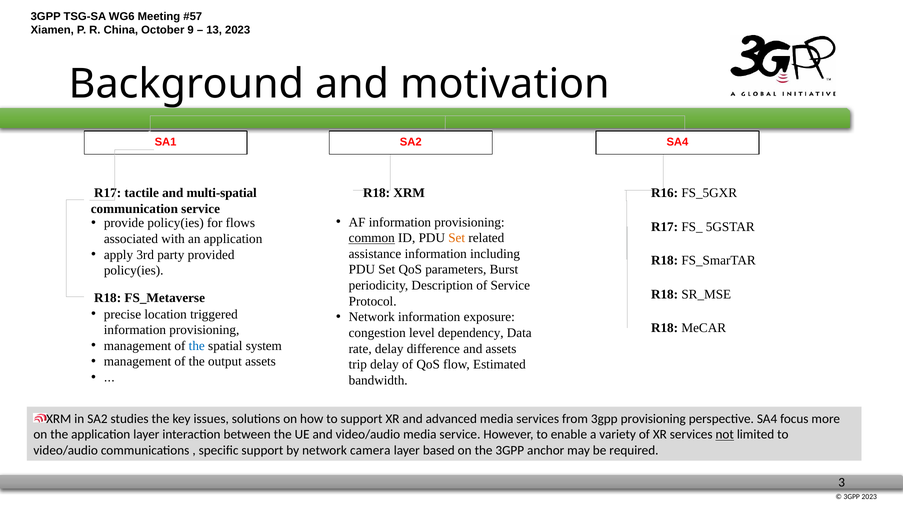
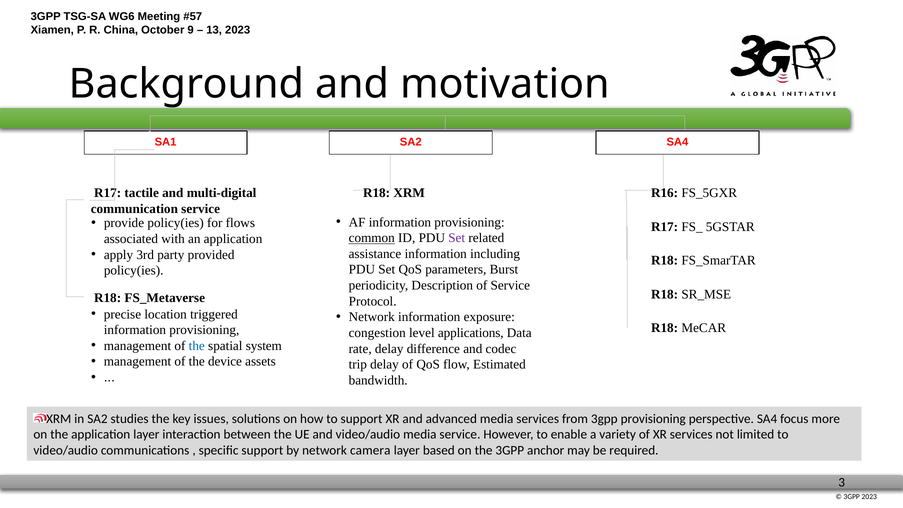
multi-spatial: multi-spatial -> multi-digital (222, 193)
Set colour: orange -> purple (457, 238)
dependency: dependency -> applications (471, 333)
and assets: assets -> codec (501, 349)
output: output -> device (225, 362)
not underline: present -> none (725, 435)
